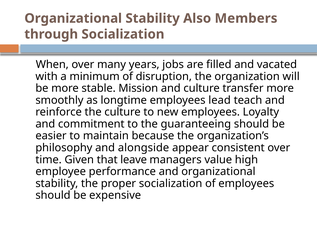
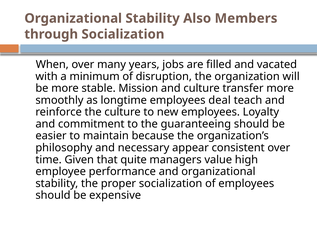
lead: lead -> deal (220, 100)
alongside: alongside -> necessary (144, 148)
leave: leave -> quite (134, 159)
